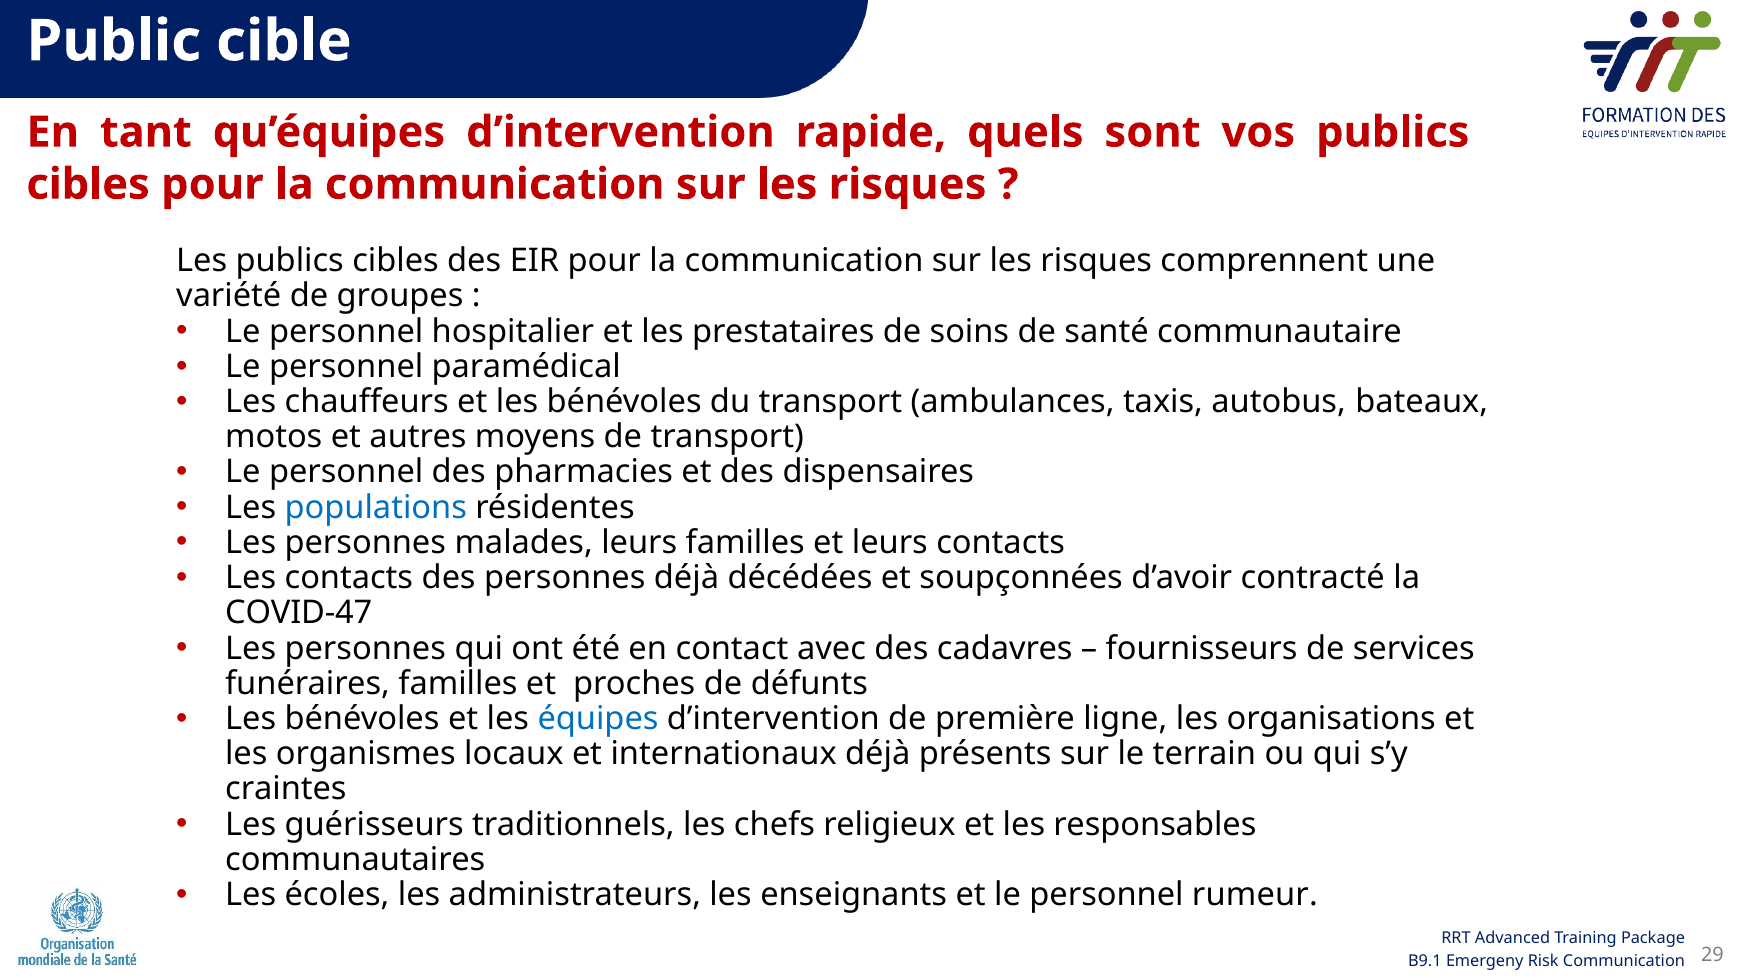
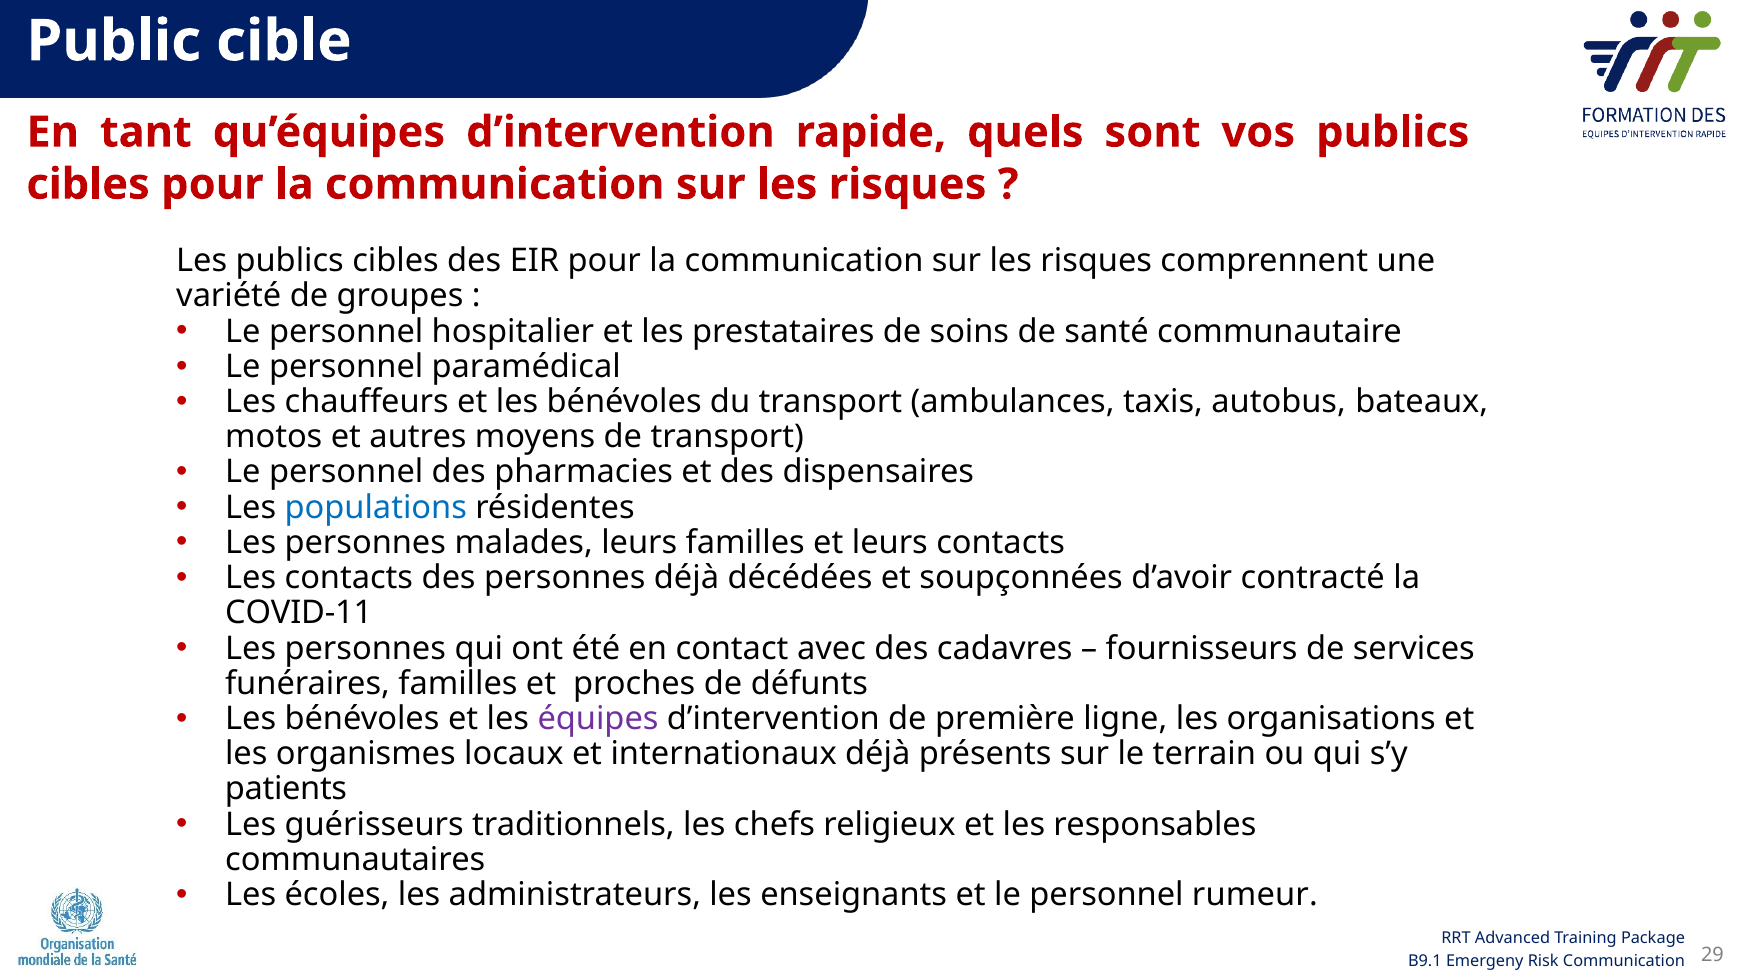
COVID-47: COVID-47 -> COVID-11 (299, 613)
équipes colour: blue -> purple (598, 719)
craintes: craintes -> patients (286, 789)
